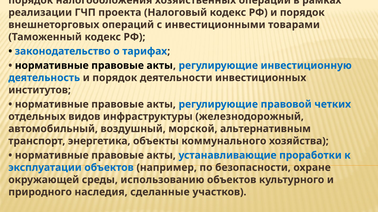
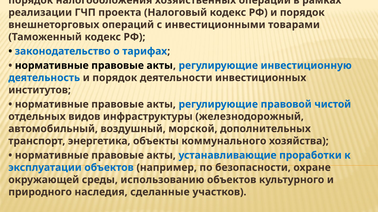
четких: четких -> чистой (333, 105)
альтернативным: альтернативным -> дополнительных (265, 129)
